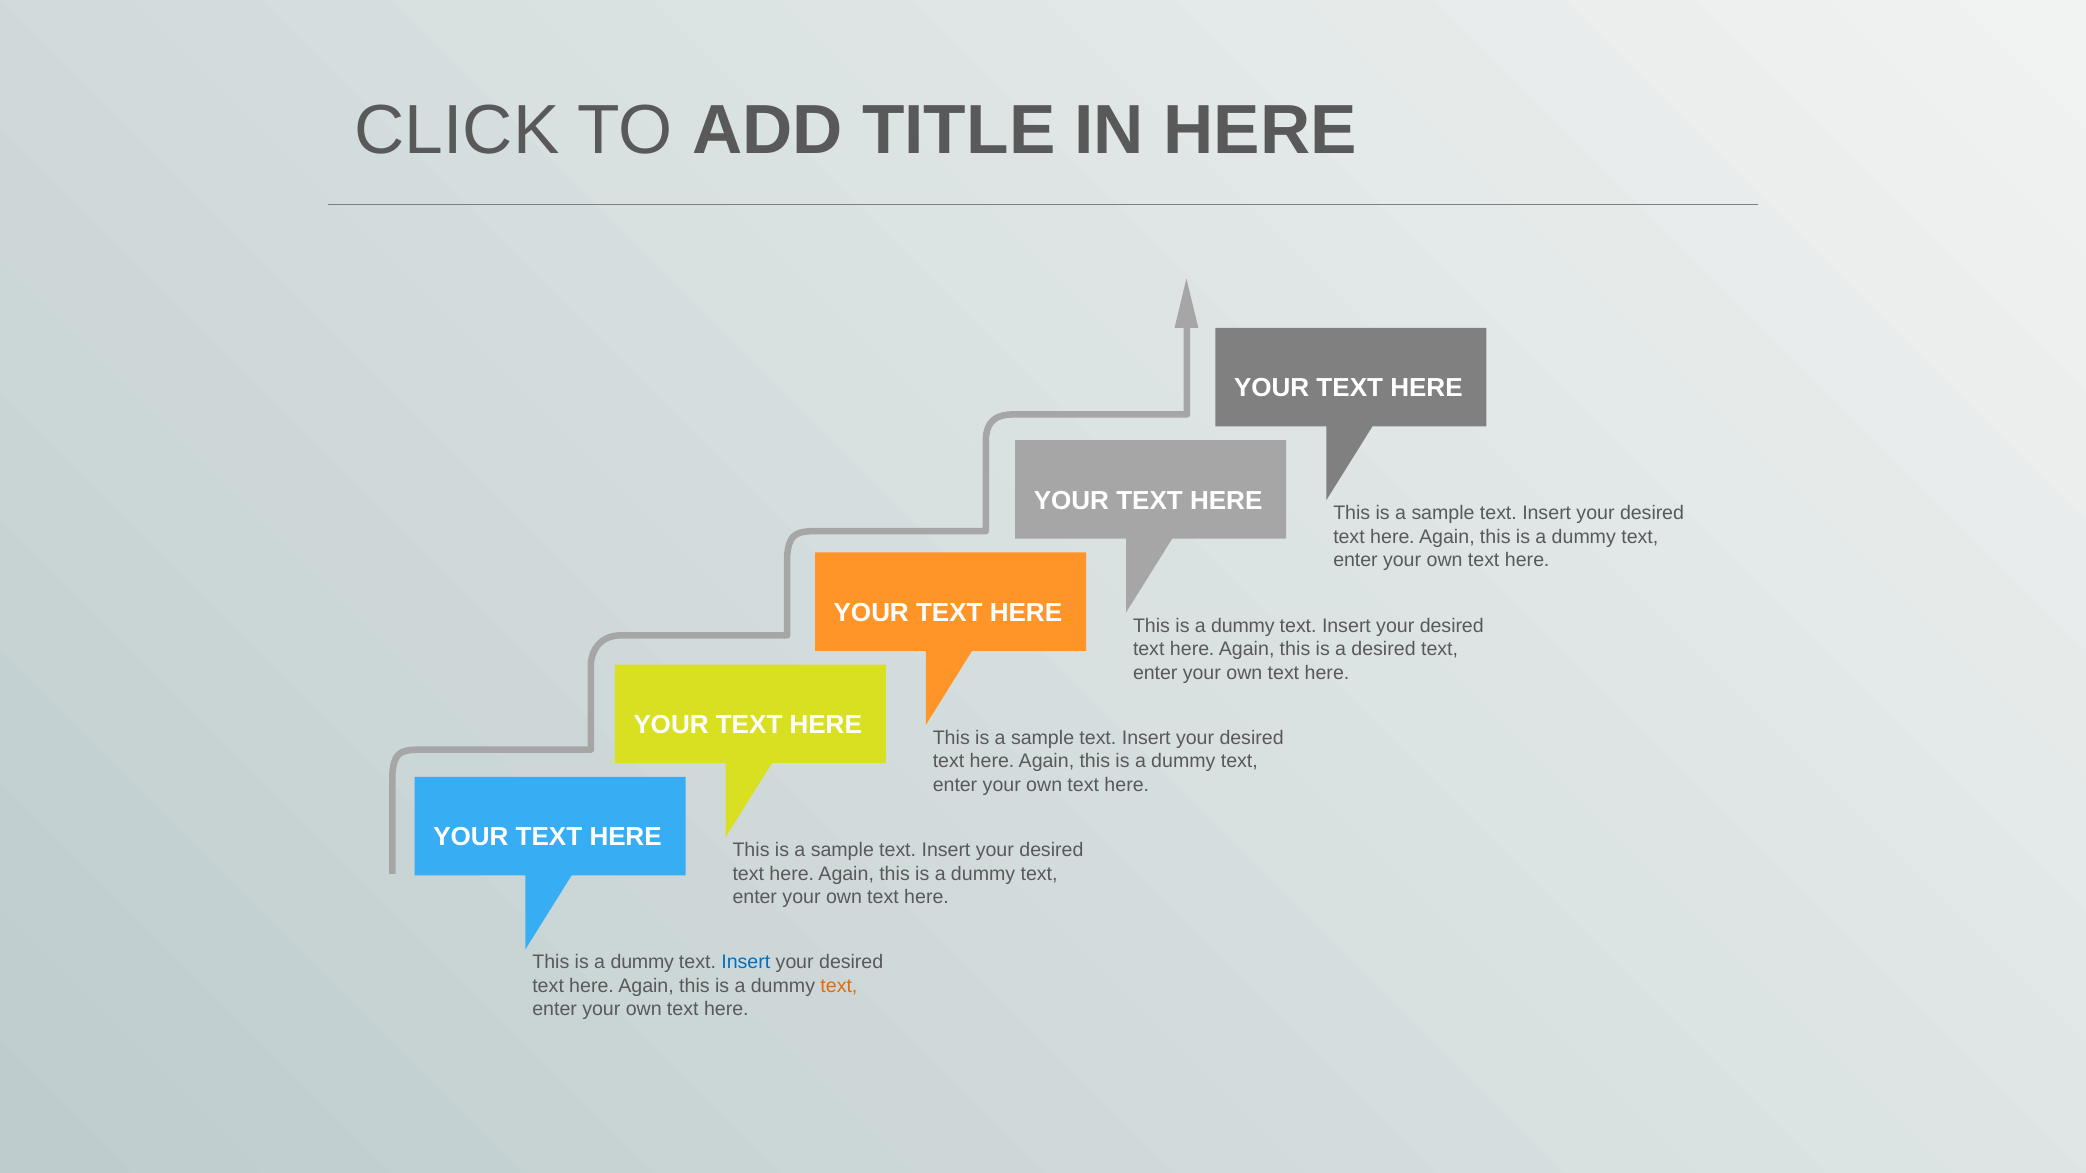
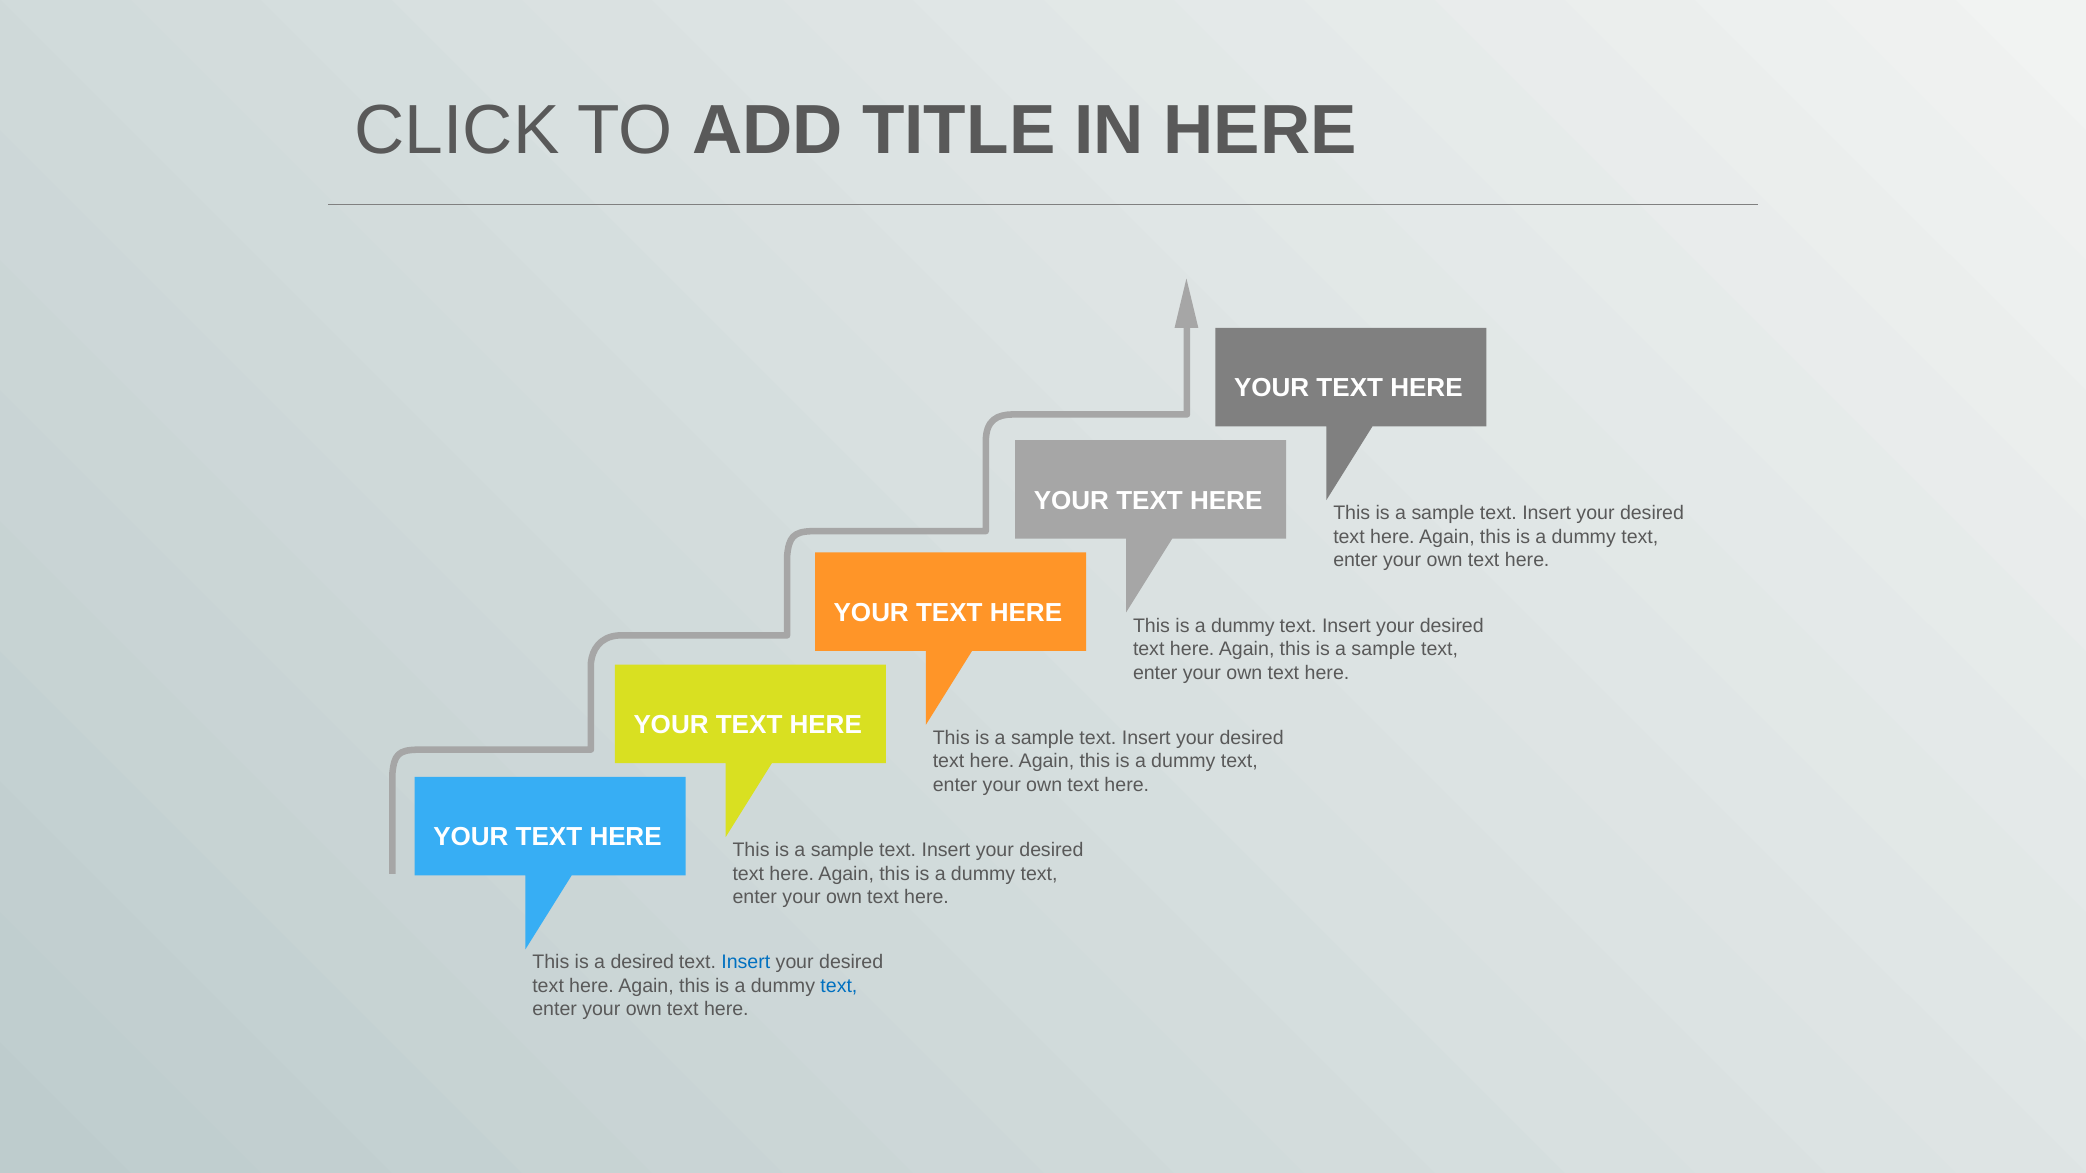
desired: desired -> sample (1383, 649)
dummy: dummy -> desired (642, 963)
text colour: orange -> blue (839, 986)
